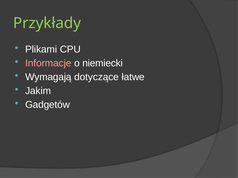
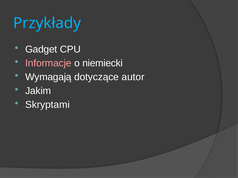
Przykłady colour: light green -> light blue (47, 23)
Plikami: Plikami -> Gadget (41, 49)
łatwe: łatwe -> autor (133, 77)
Gadgetów: Gadgetów -> Skryptami (47, 105)
